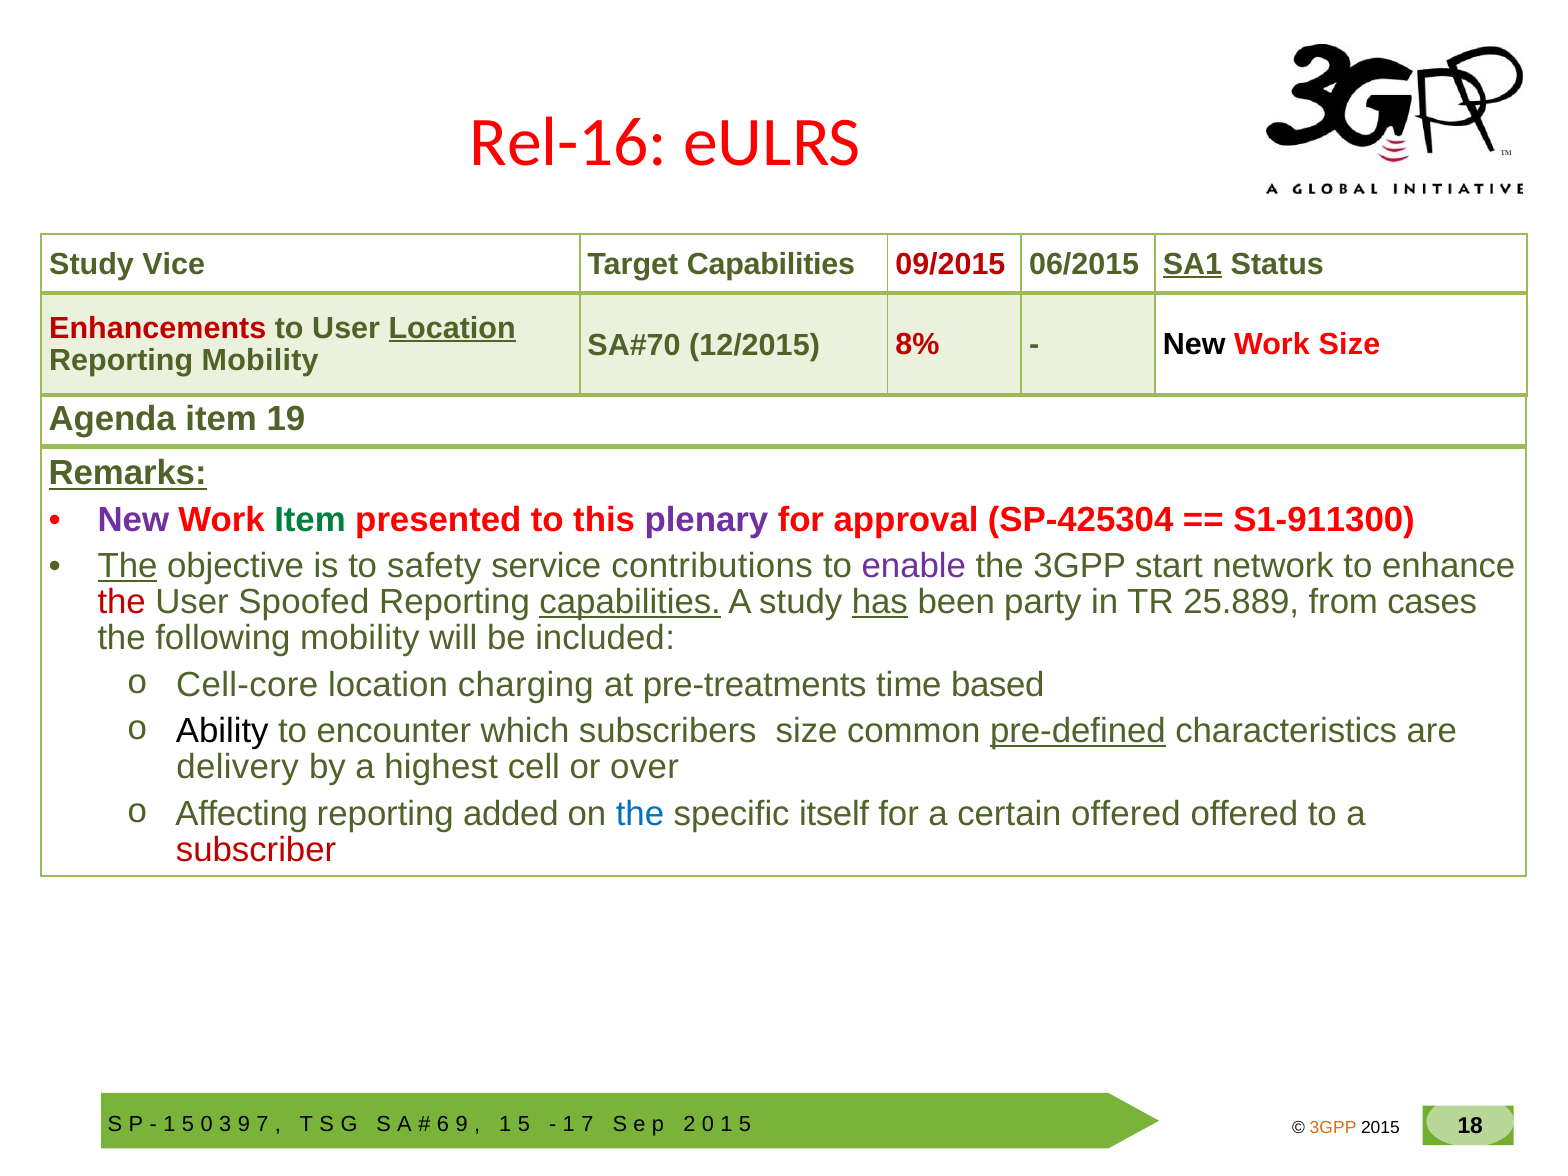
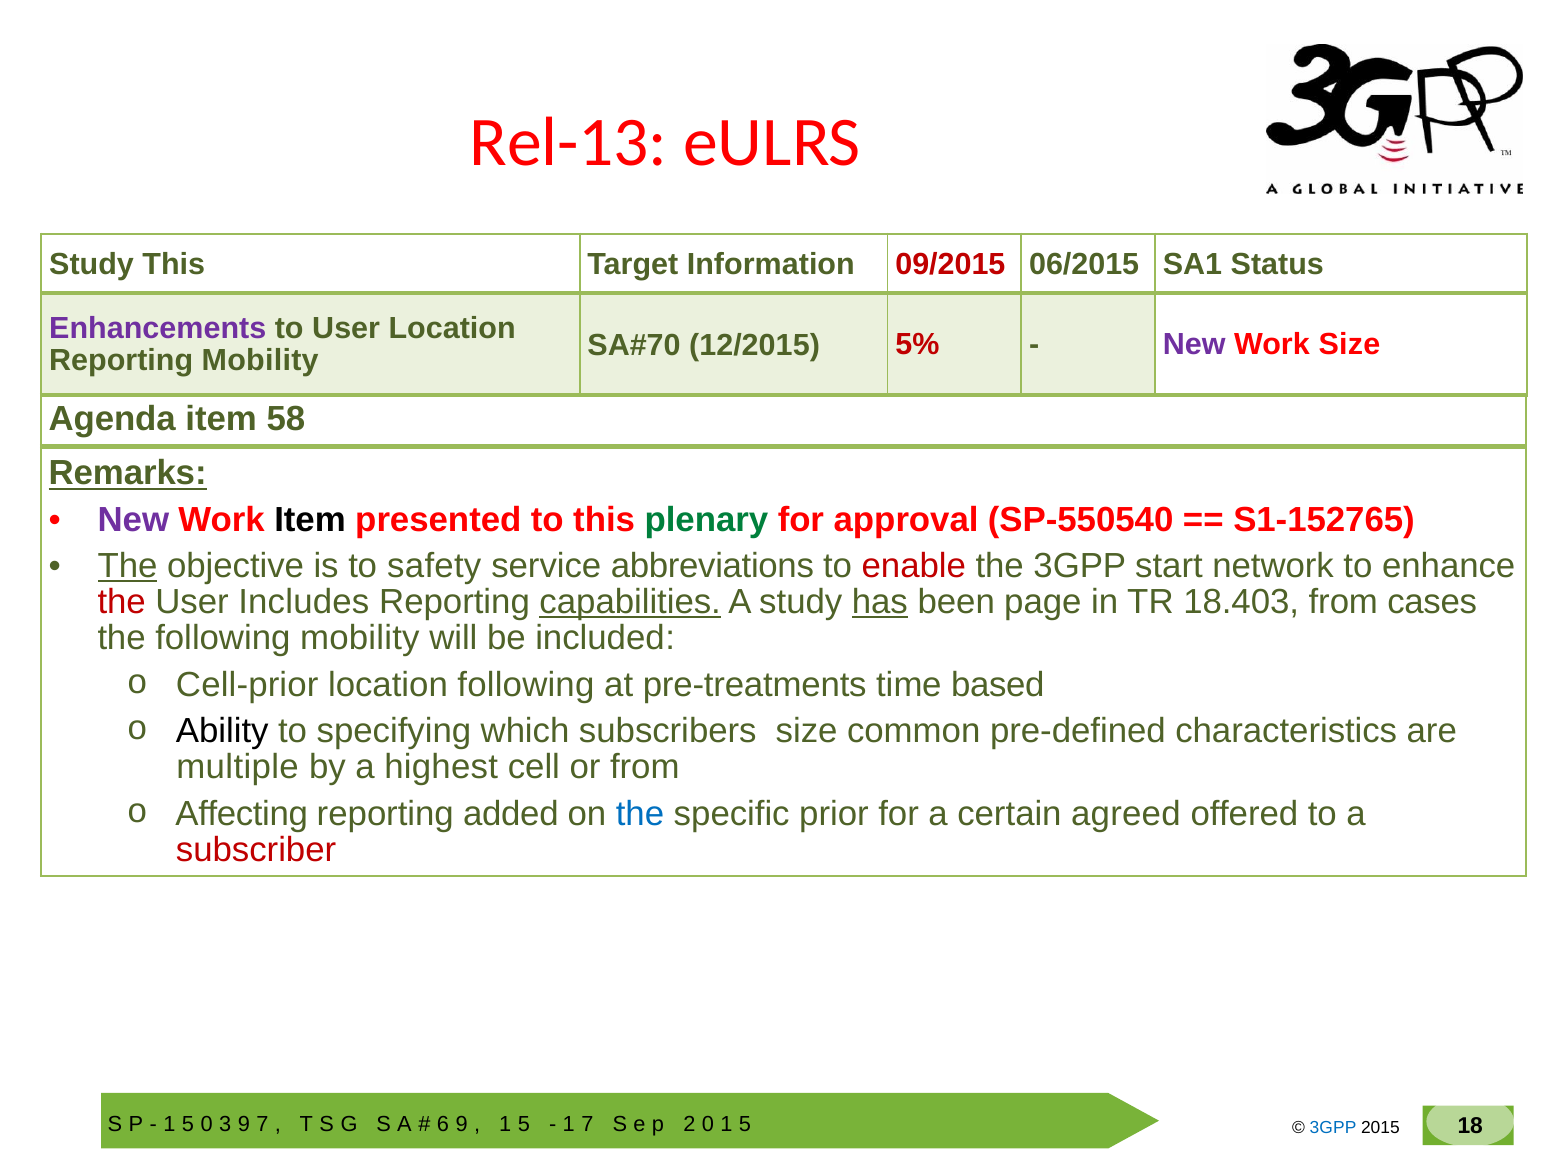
Rel-16: Rel-16 -> Rel-13 (569, 142)
Study Vice: Vice -> This (174, 264)
Target Capabilities: Capabilities -> Information (771, 264)
SA1 underline: present -> none (1192, 264)
Enhancements colour: red -> purple (158, 328)
Location underline: present -> none (452, 328)
8%: 8% -> 5% (917, 344)
New colour: black -> purple (1194, 344)
19: 19 -> 58 (286, 419)
Item colour: green -> black (310, 520)
plenary colour: purple -> green (706, 520)
SP-425304: SP-425304 -> SP-550540 (1081, 520)
S1-911300: S1-911300 -> S1-152765 (1324, 520)
contributions: contributions -> abbreviations (712, 566)
enable colour: purple -> red (914, 566)
Spoofed: Spoofed -> Includes (304, 602)
party: party -> page (1043, 602)
25.889: 25.889 -> 18.403 (1241, 602)
Cell-core: Cell-core -> Cell-prior (247, 685)
location charging: charging -> following (526, 685)
encounter: encounter -> specifying (394, 731)
pre-defined underline: present -> none (1078, 731)
delivery: delivery -> multiple (238, 767)
or over: over -> from (645, 767)
itself: itself -> prior (834, 814)
certain offered: offered -> agreed (1126, 814)
3GPP colour: orange -> blue (1333, 1127)
